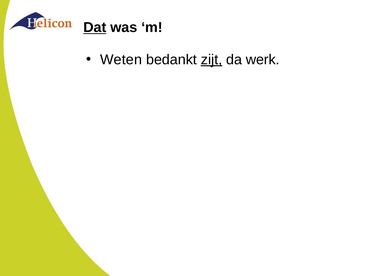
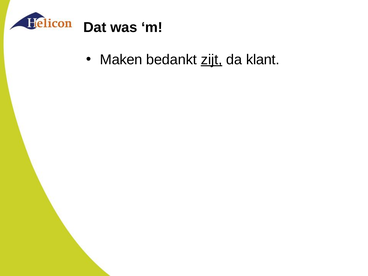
Dat underline: present -> none (95, 27)
Weten: Weten -> Maken (121, 60)
werk: werk -> klant (263, 60)
